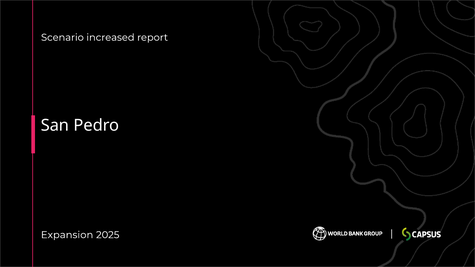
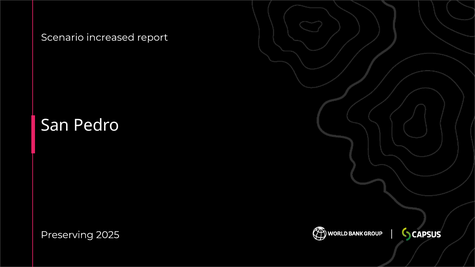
Expansion: Expansion -> Preserving (67, 235)
